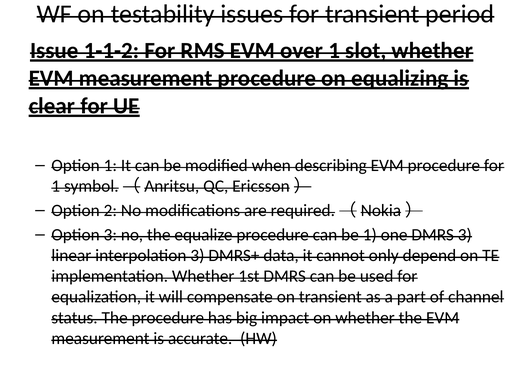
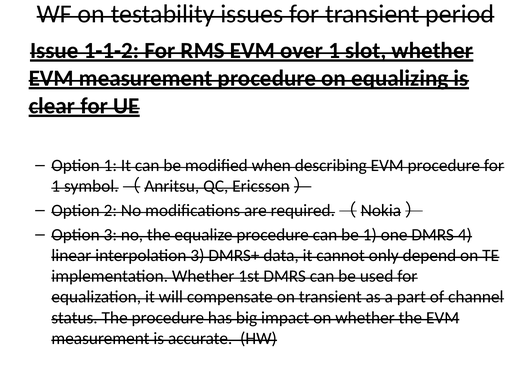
DMRS 3: 3 -> 4 (465, 235)
